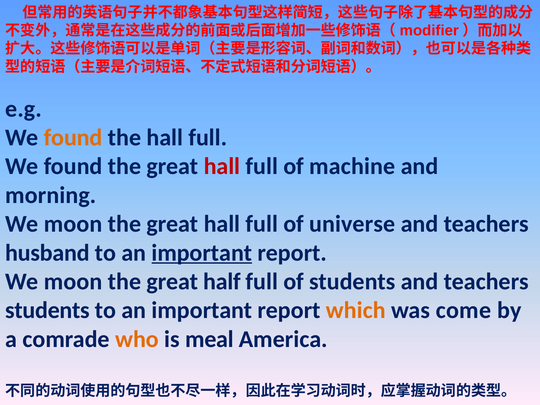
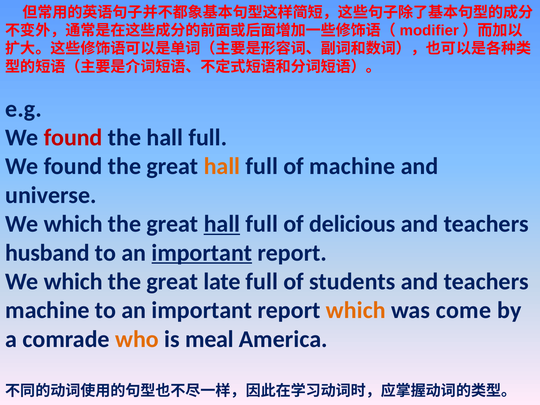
found colour: orange -> red (73, 138)
hall colour: red -> orange (222, 166)
morning: morning -> universe (51, 195)
moon: moon -> which (73, 224)
hall underline: none -> present (222, 224)
universe: universe -> delicious (352, 224)
moon: moon -> which (73, 282)
half: half -> late (222, 282)
students: students -> machine (47, 310)
